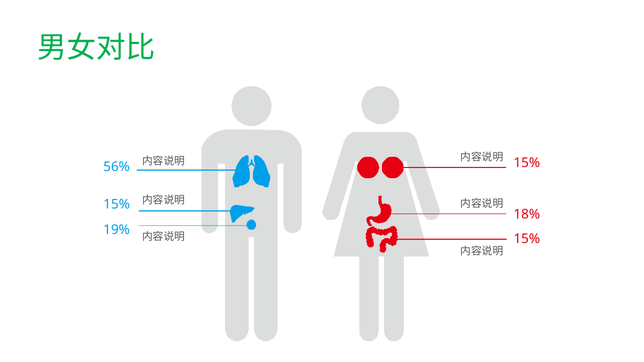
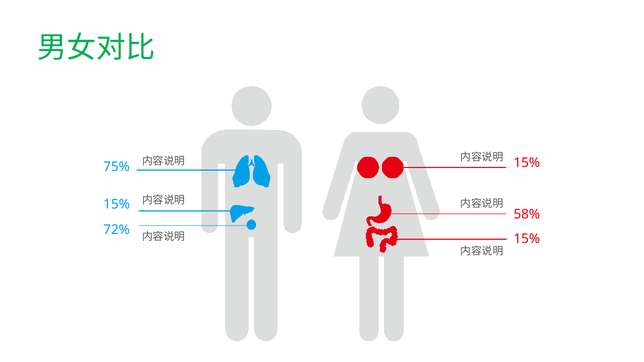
56%: 56% -> 75% (117, 167)
18%: 18% -> 58% (527, 214)
19%: 19% -> 72% (117, 230)
